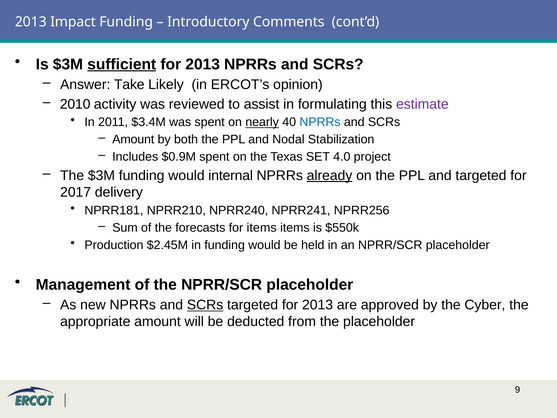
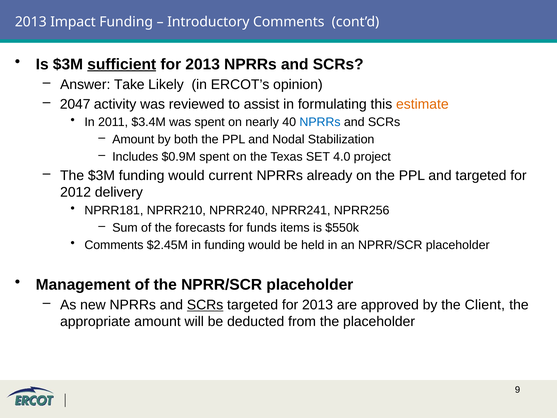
2010: 2010 -> 2047 (75, 104)
estimate colour: purple -> orange (422, 104)
nearly underline: present -> none (262, 122)
internal: internal -> current (231, 175)
already underline: present -> none (330, 175)
2017: 2017 -> 2012 (76, 192)
for items: items -> funds (262, 228)
Production: Production -> Comments (114, 245)
Cyber: Cyber -> Client (485, 305)
